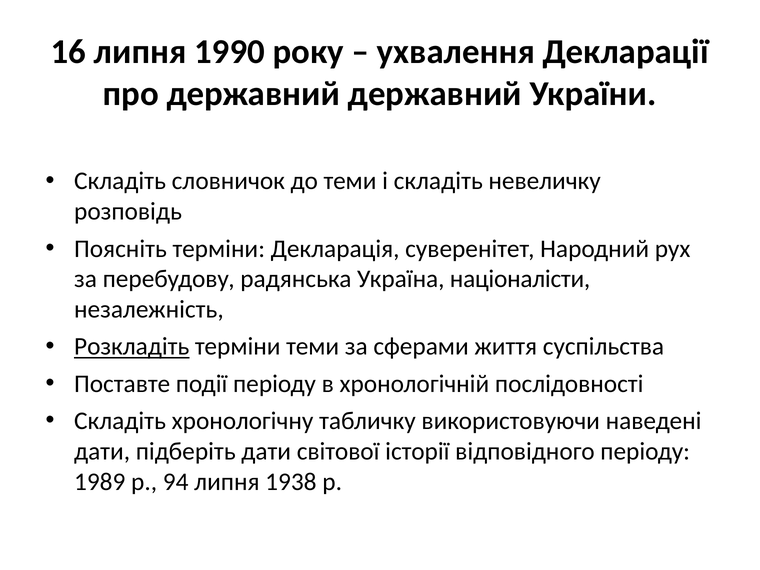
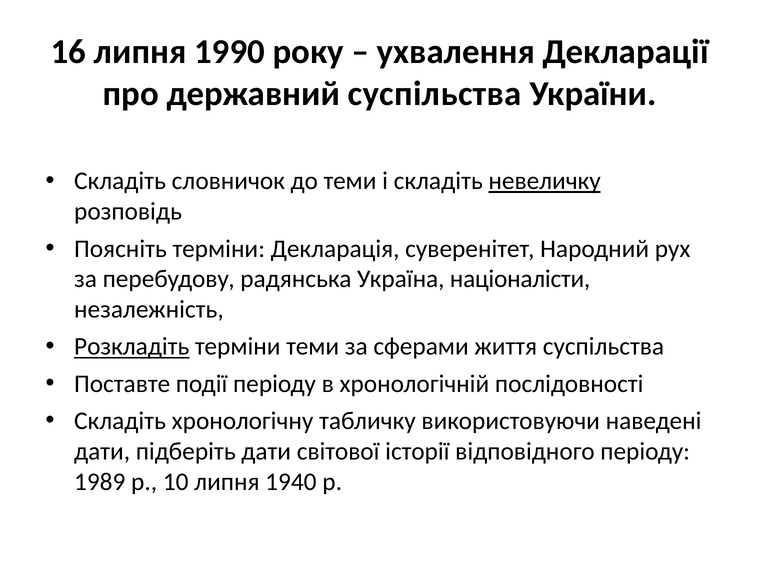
державний державний: державний -> суспільства (435, 94)
невеличку underline: none -> present (545, 181)
94: 94 -> 10 (176, 482)
1938: 1938 -> 1940 (291, 482)
